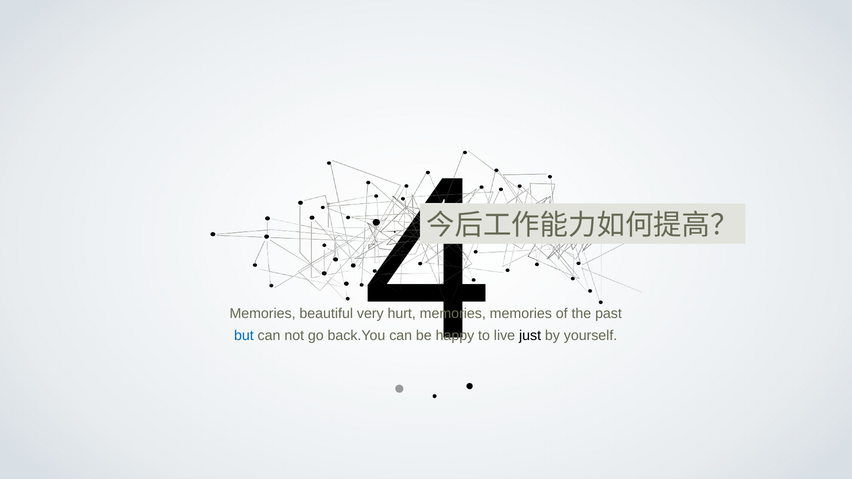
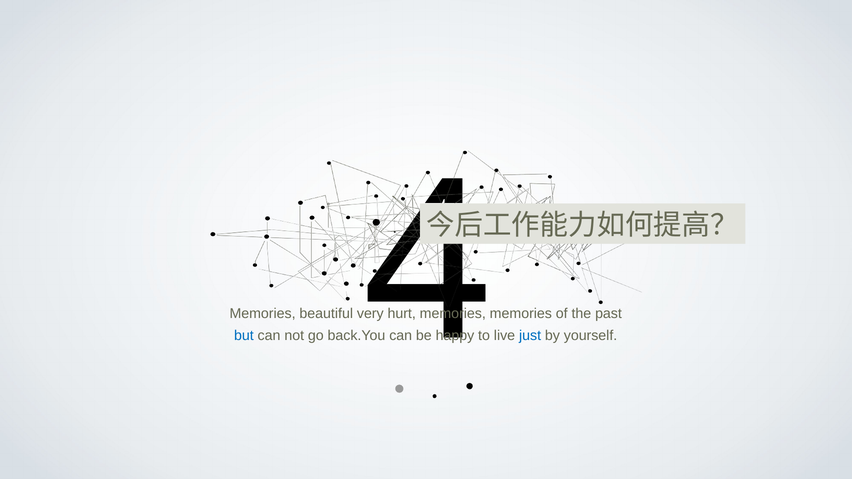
just colour: black -> blue (530, 336)
